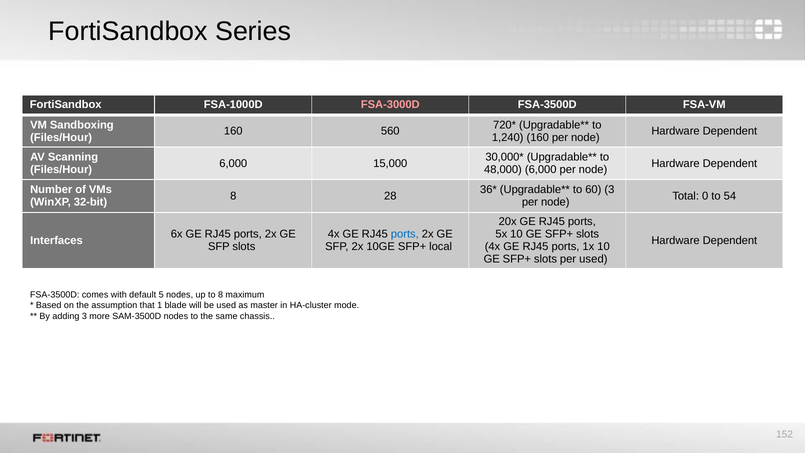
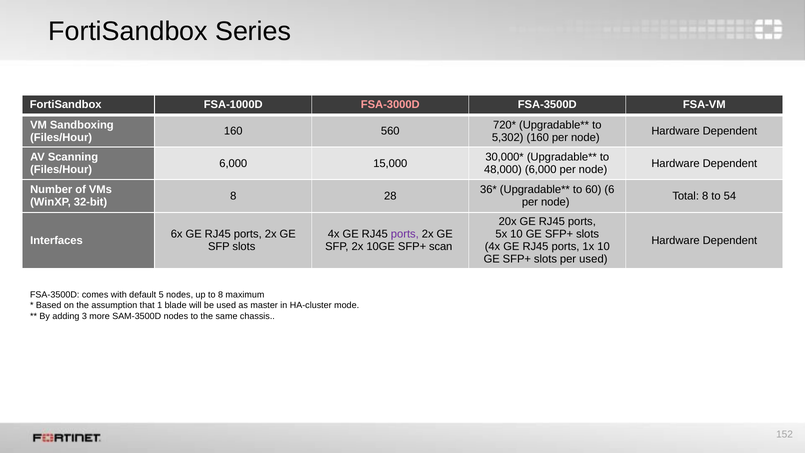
1,240: 1,240 -> 5,302 (508, 137)
60 3: 3 -> 6 (609, 190)
Total 0: 0 -> 8 (705, 196)
ports colour: blue -> purple (405, 234)
local: local -> scan (441, 247)
